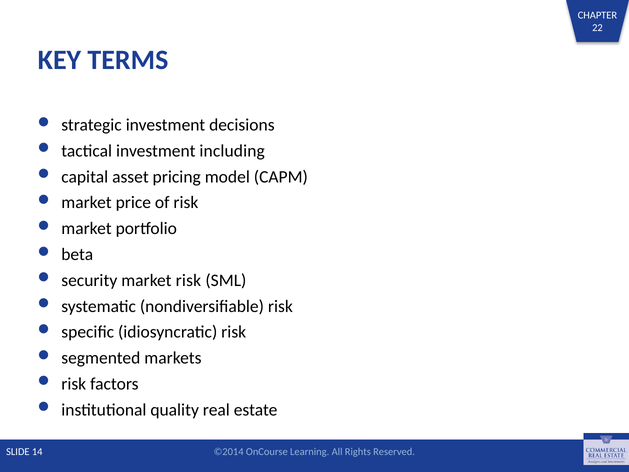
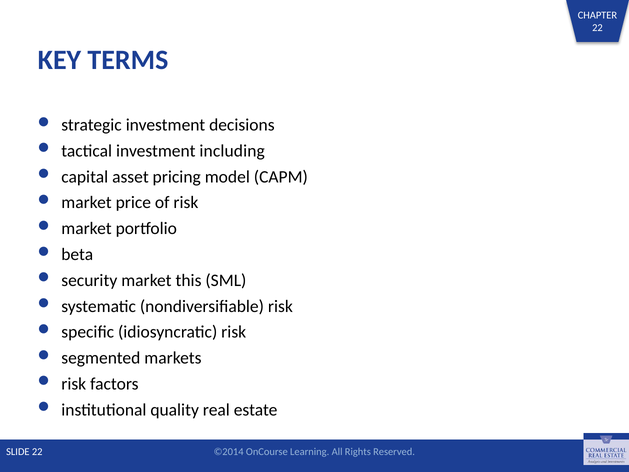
market risk: risk -> this (188, 280)
SLIDE 14: 14 -> 22 (37, 452)
